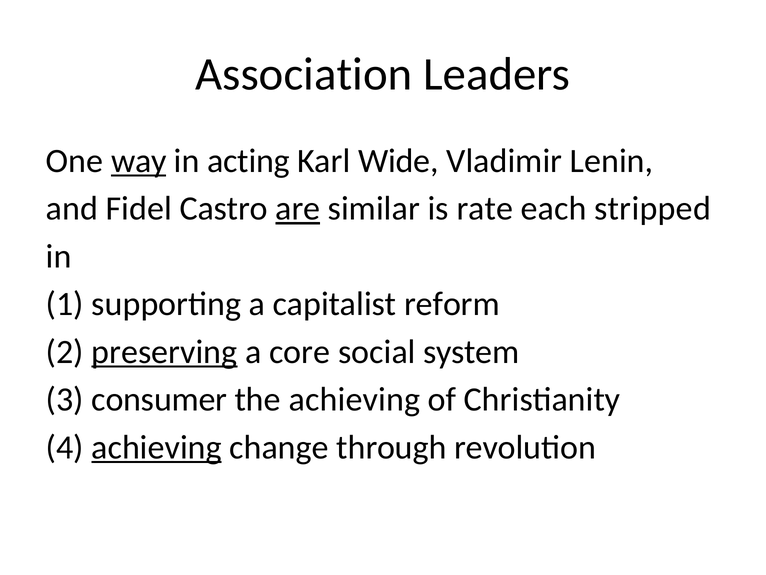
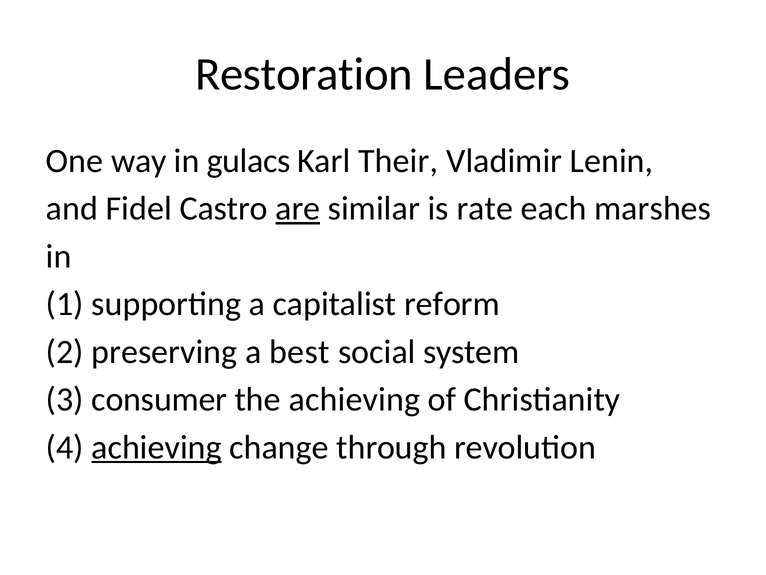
Association: Association -> Restoration (304, 74)
way underline: present -> none (139, 161)
acting: acting -> gulacs (249, 161)
Wide: Wide -> Their (398, 161)
stripped: stripped -> marshes (653, 208)
preserving underline: present -> none (164, 352)
core: core -> best (300, 352)
